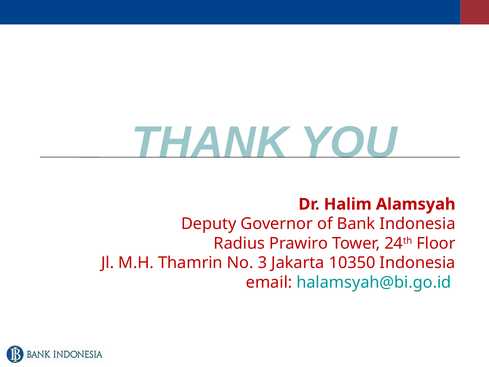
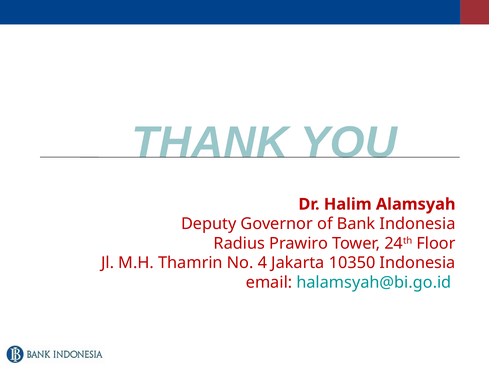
3: 3 -> 4 (262, 263)
